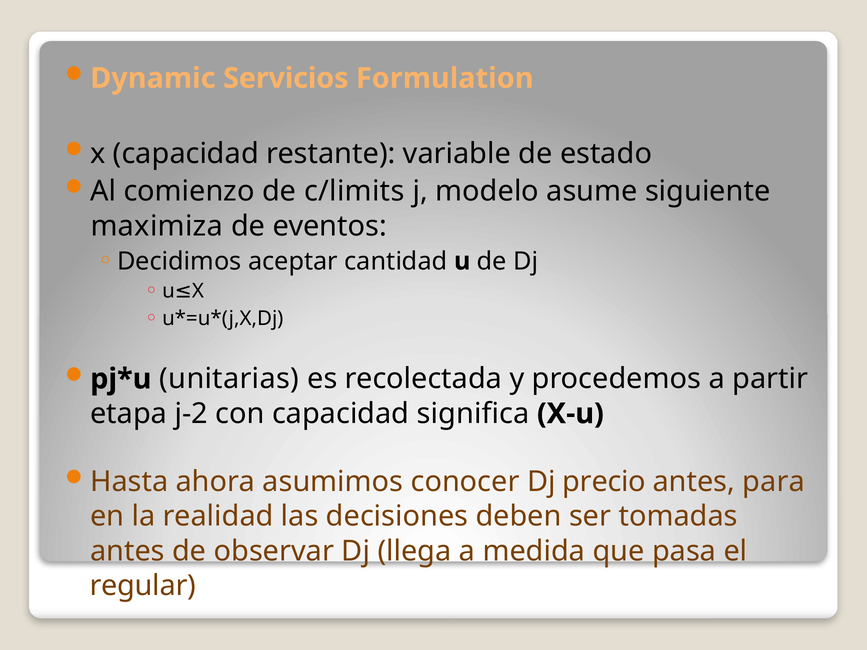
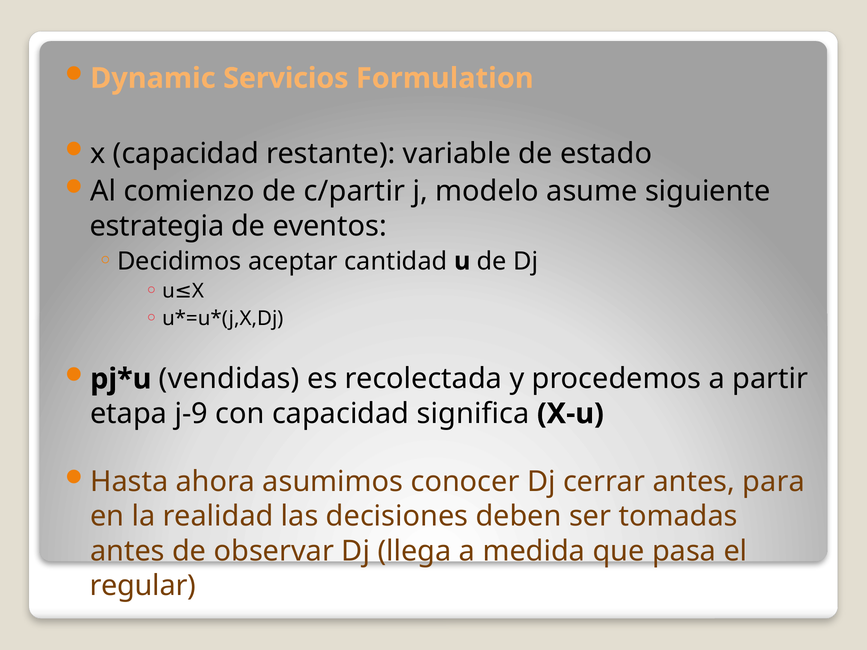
c/limits: c/limits -> c/partir (354, 191)
maximiza: maximiza -> estrategia (157, 226)
unitarias: unitarias -> vendidas (229, 379)
j-2: j-2 -> j-9 (191, 414)
precio: precio -> cerrar (604, 482)
